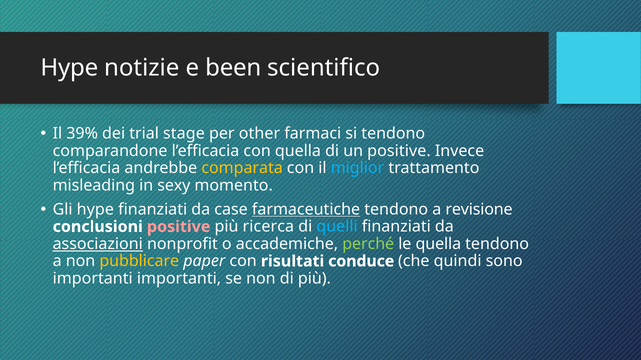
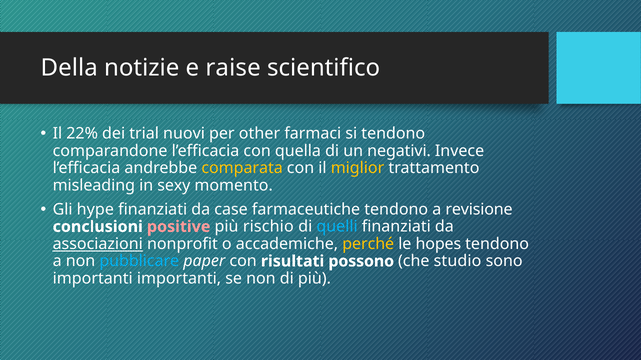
Hype: Hype -> Della (69, 68)
been: been -> raise (233, 68)
39%: 39% -> 22% (82, 134)
stage: stage -> nuovi (184, 134)
un positive: positive -> negativi (399, 151)
miglior colour: light blue -> yellow (358, 168)
farmaceutiche underline: present -> none (306, 210)
ricerca: ricerca -> rischio (268, 227)
perché colour: light green -> yellow (368, 244)
le quella: quella -> hopes (438, 244)
pubblicare colour: yellow -> light blue (139, 262)
conduce: conduce -> possono (361, 262)
quindi: quindi -> studio (458, 262)
